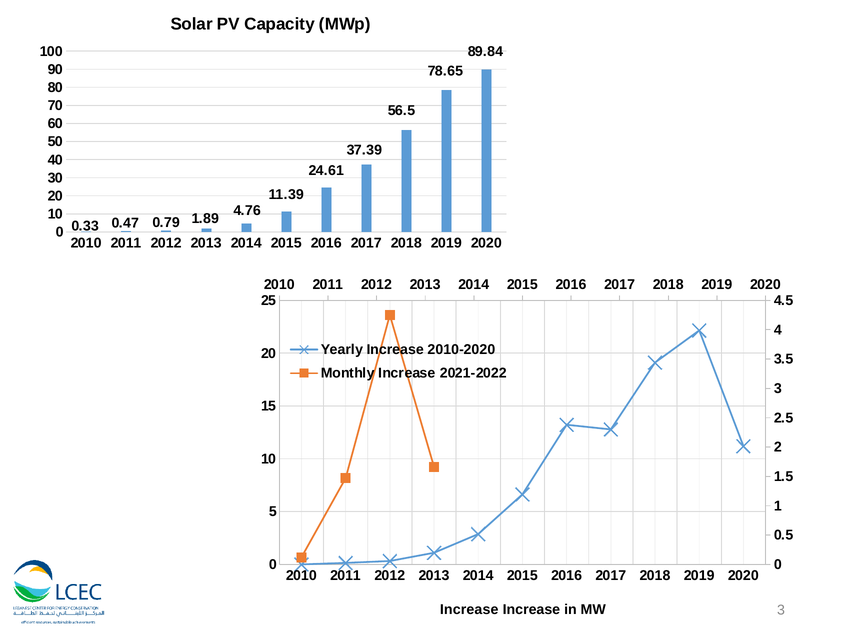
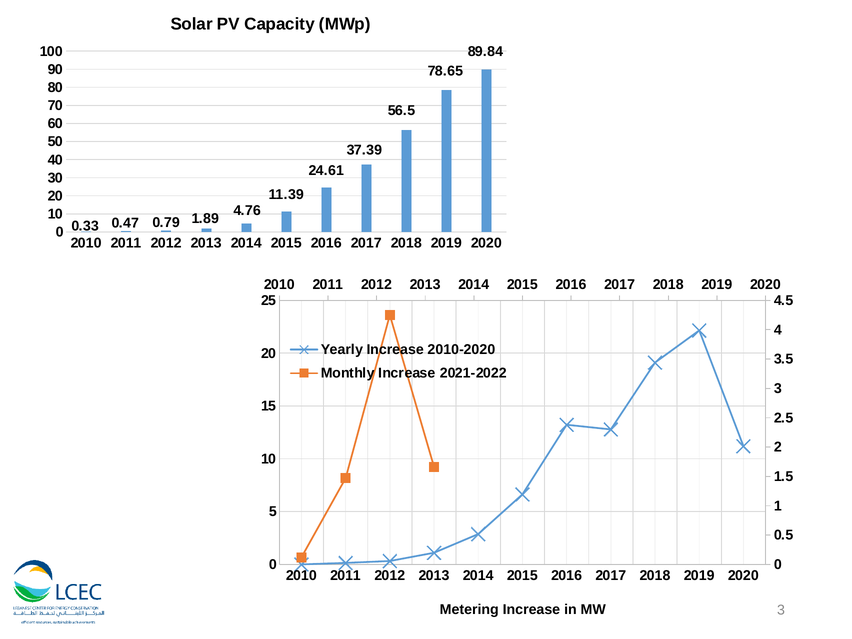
Increase: Increase -> Metering (469, 610)
